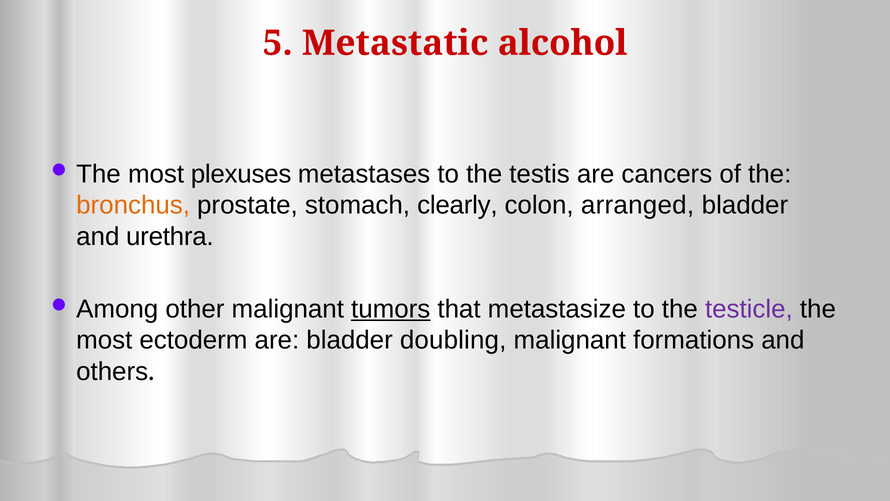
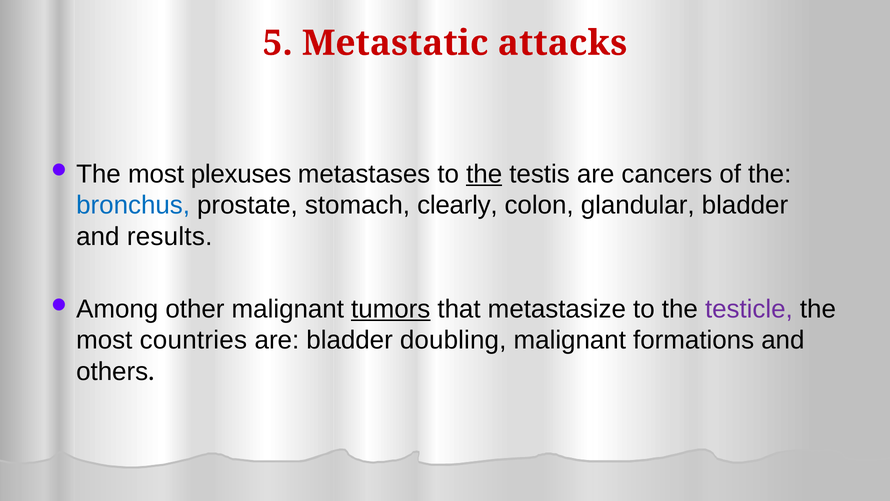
alcohol: alcohol -> attacks (562, 43)
the underline: none -> present (484, 174)
bronchus colour: orange -> blue (133, 205)
arranged: arranged -> glandular (638, 205)
urethra: urethra -> results (170, 236)
ectoderm: ectoderm -> countries (193, 340)
